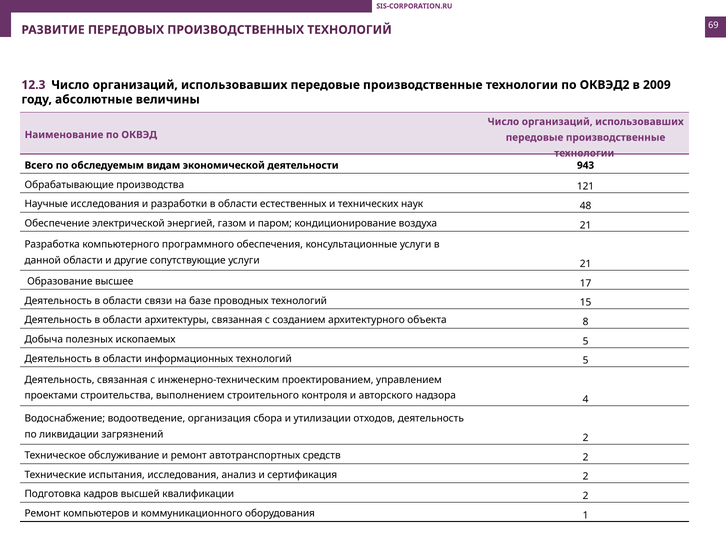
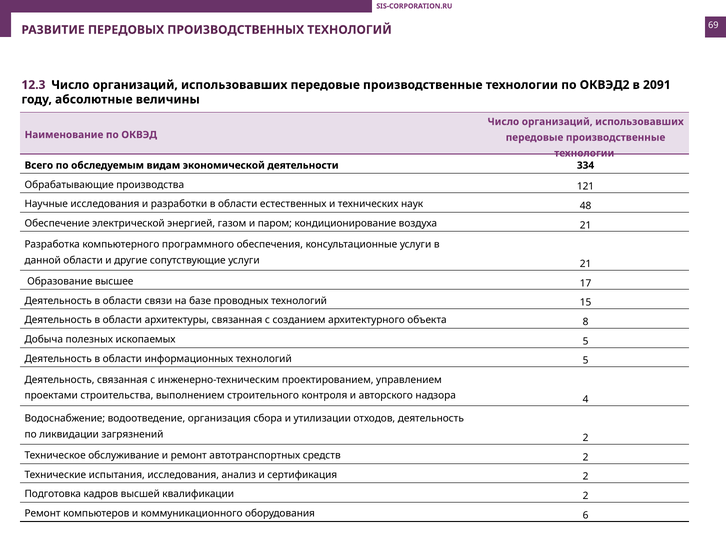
2009: 2009 -> 2091 (657, 85)
943: 943 -> 334 (586, 165)
1: 1 -> 6 (586, 515)
